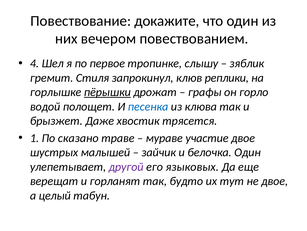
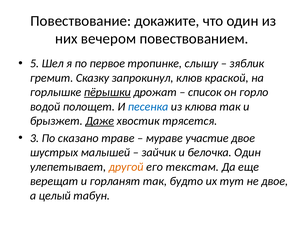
4: 4 -> 5 (34, 63)
Стиля: Стиля -> Сказку (93, 78)
реплики: реплики -> краской (227, 78)
графы: графы -> список (205, 92)
Даже underline: none -> present (100, 121)
1: 1 -> 3 (34, 138)
другой colour: purple -> orange (126, 166)
языковых: языковых -> текстам (192, 166)
